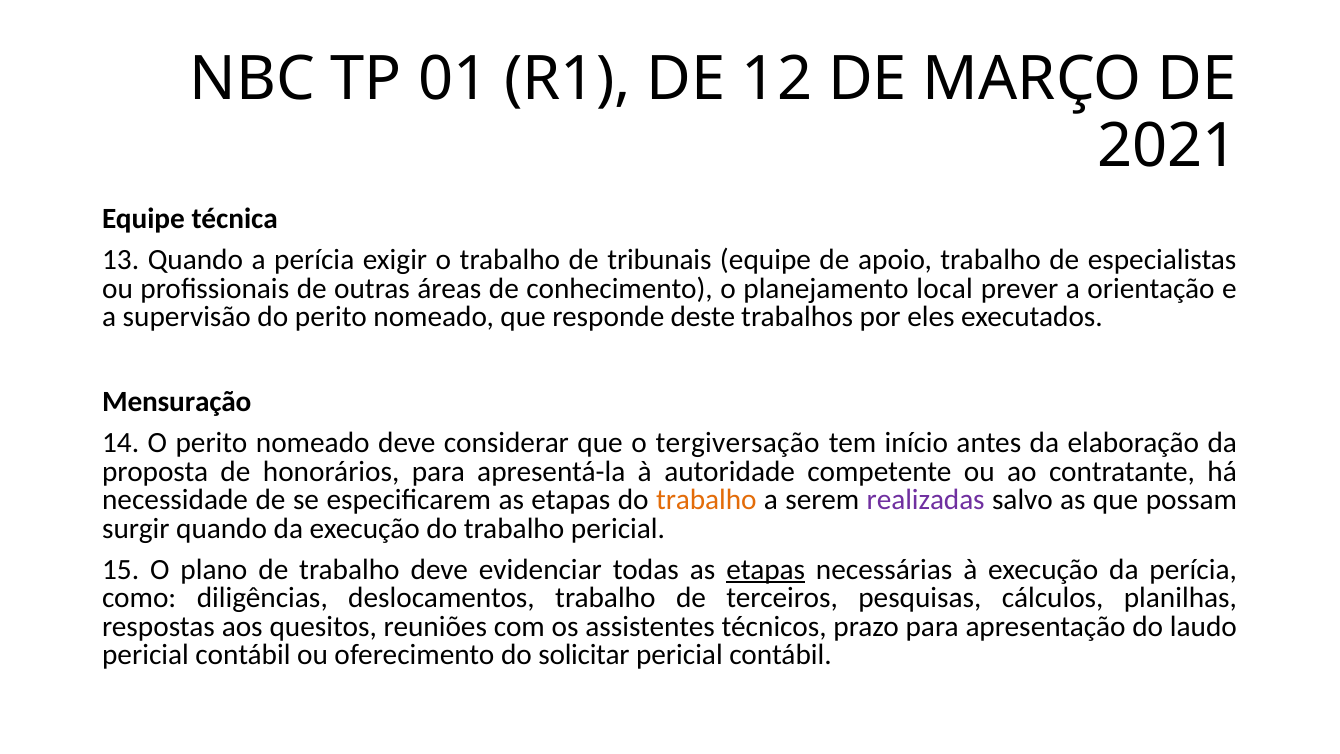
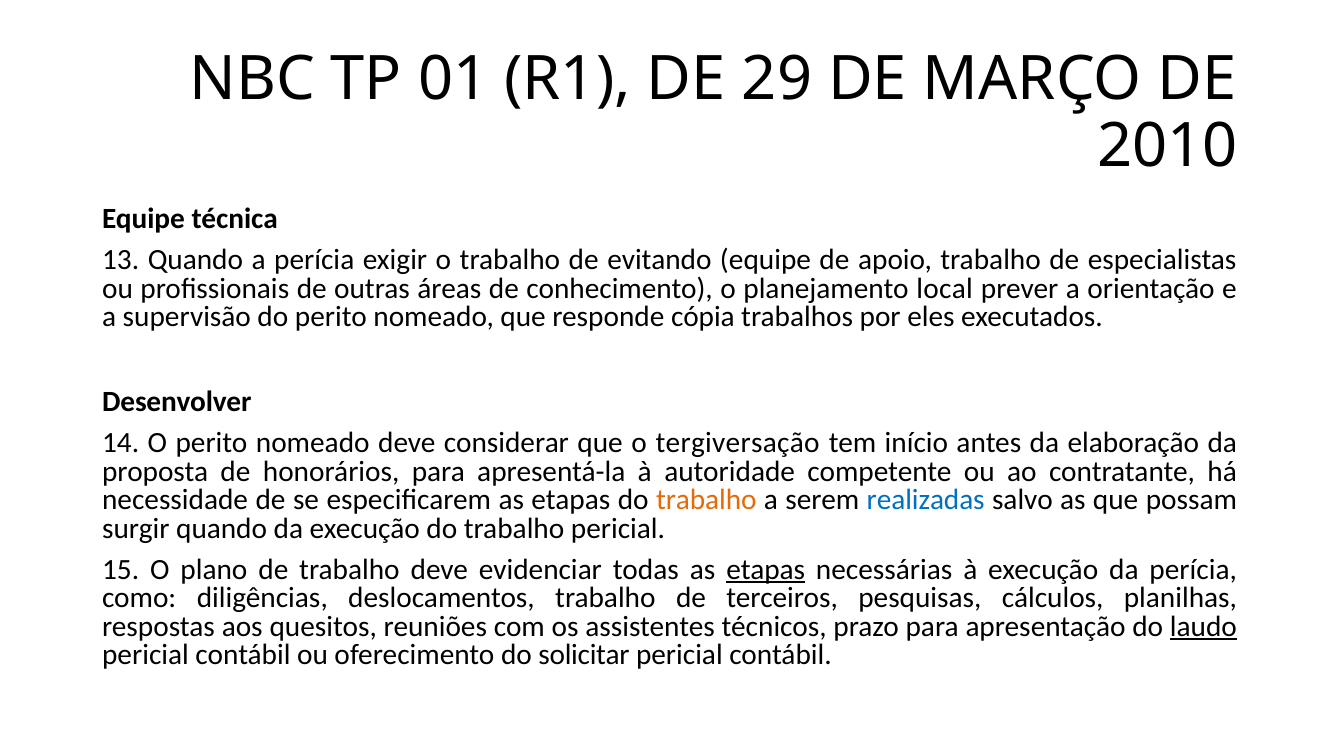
12: 12 -> 29 (777, 79)
2021: 2021 -> 2010 (1167, 146)
tribunais: tribunais -> evitando (659, 260)
deste: deste -> cópia (703, 317)
Mensuração: Mensuração -> Desenvolver (177, 402)
realizadas colour: purple -> blue (926, 500)
laudo underline: none -> present (1203, 627)
